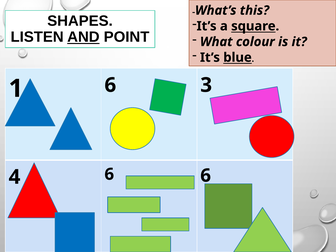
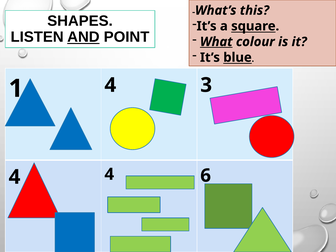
What underline: none -> present (216, 42)
6: 6 -> 4 (110, 85)
6: 6 -> 4 (109, 174)
